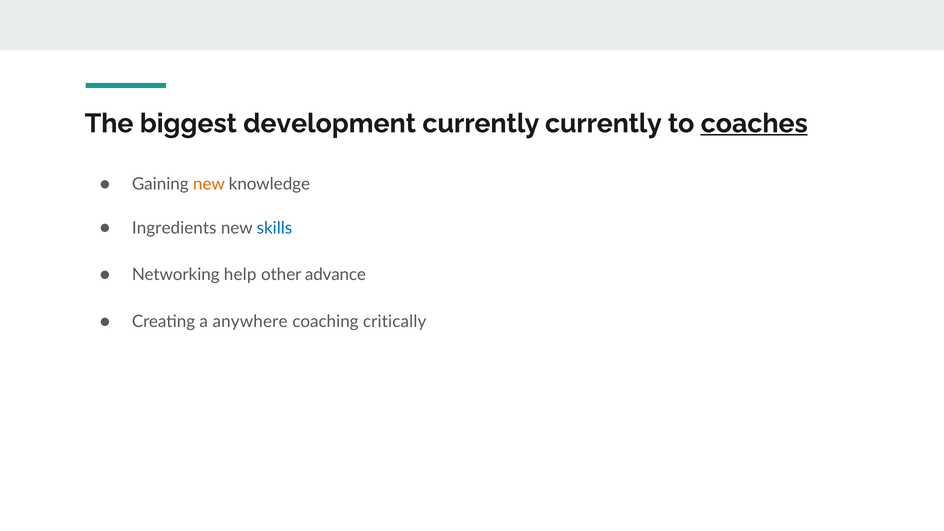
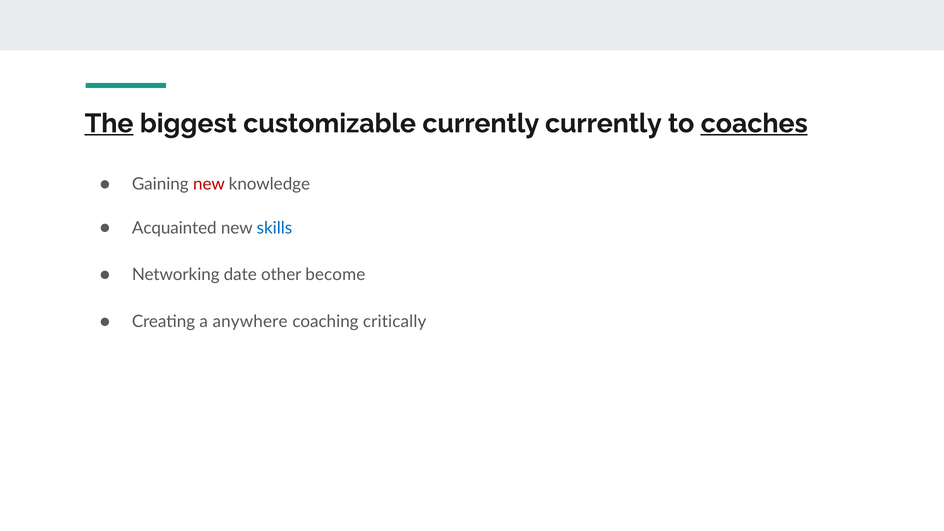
The underline: none -> present (109, 123)
development: development -> customizable (330, 123)
new colour: orange -> red (209, 184)
Ingredients: Ingredients -> Acquainted (174, 228)
help: help -> date (240, 275)
advance: advance -> become (335, 275)
